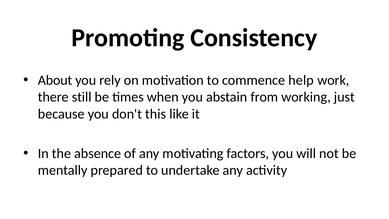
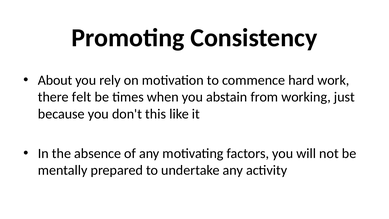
help: help -> hard (301, 80)
still: still -> felt (82, 97)
